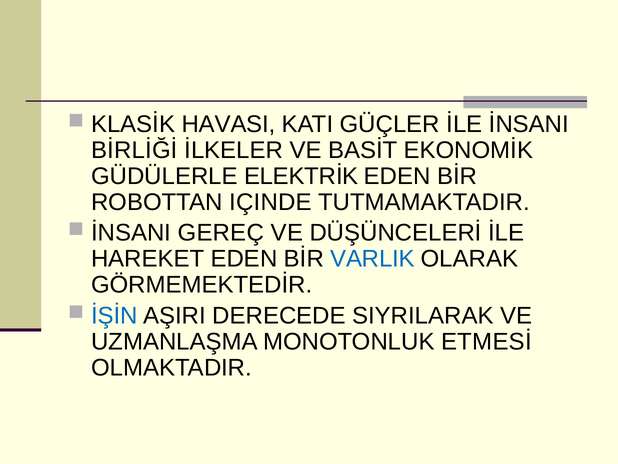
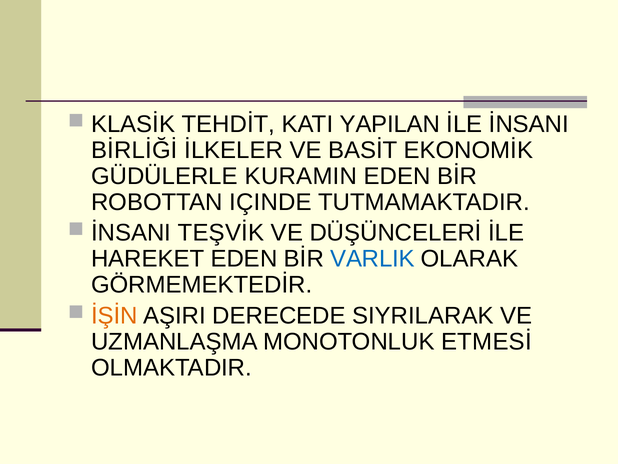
HAVASI: HAVASI -> TEHDİT (228, 124)
GÜÇLER: GÜÇLER -> YAPILAN (390, 124)
ELEKTRİK: ELEKTRİK -> KURAMIN (301, 176)
GEREÇ: GEREÇ -> TEŞVİK (221, 233)
İŞİN colour: blue -> orange (114, 315)
